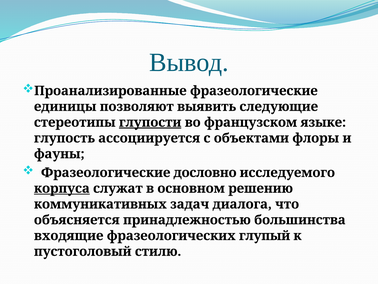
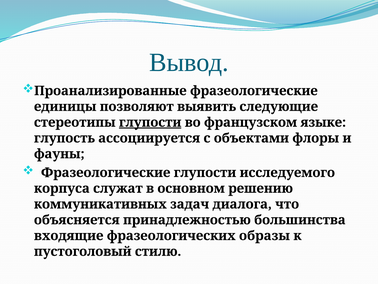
Фразеологические дословно: дословно -> глупости (205, 172)
корпуса underline: present -> none (62, 188)
глупый: глупый -> образы (264, 235)
